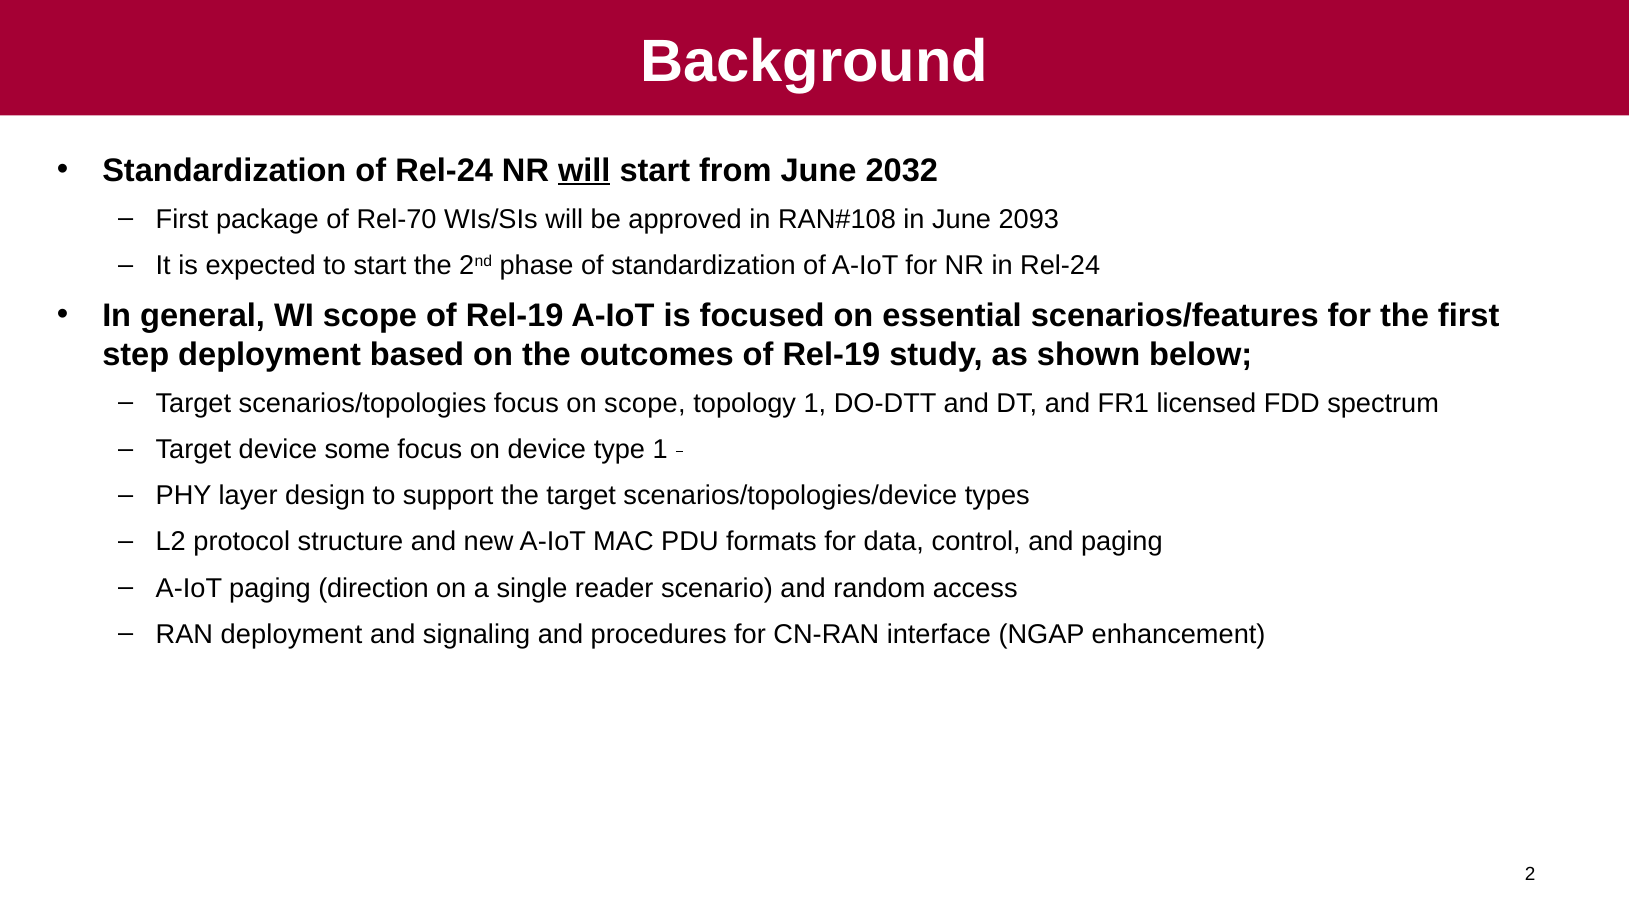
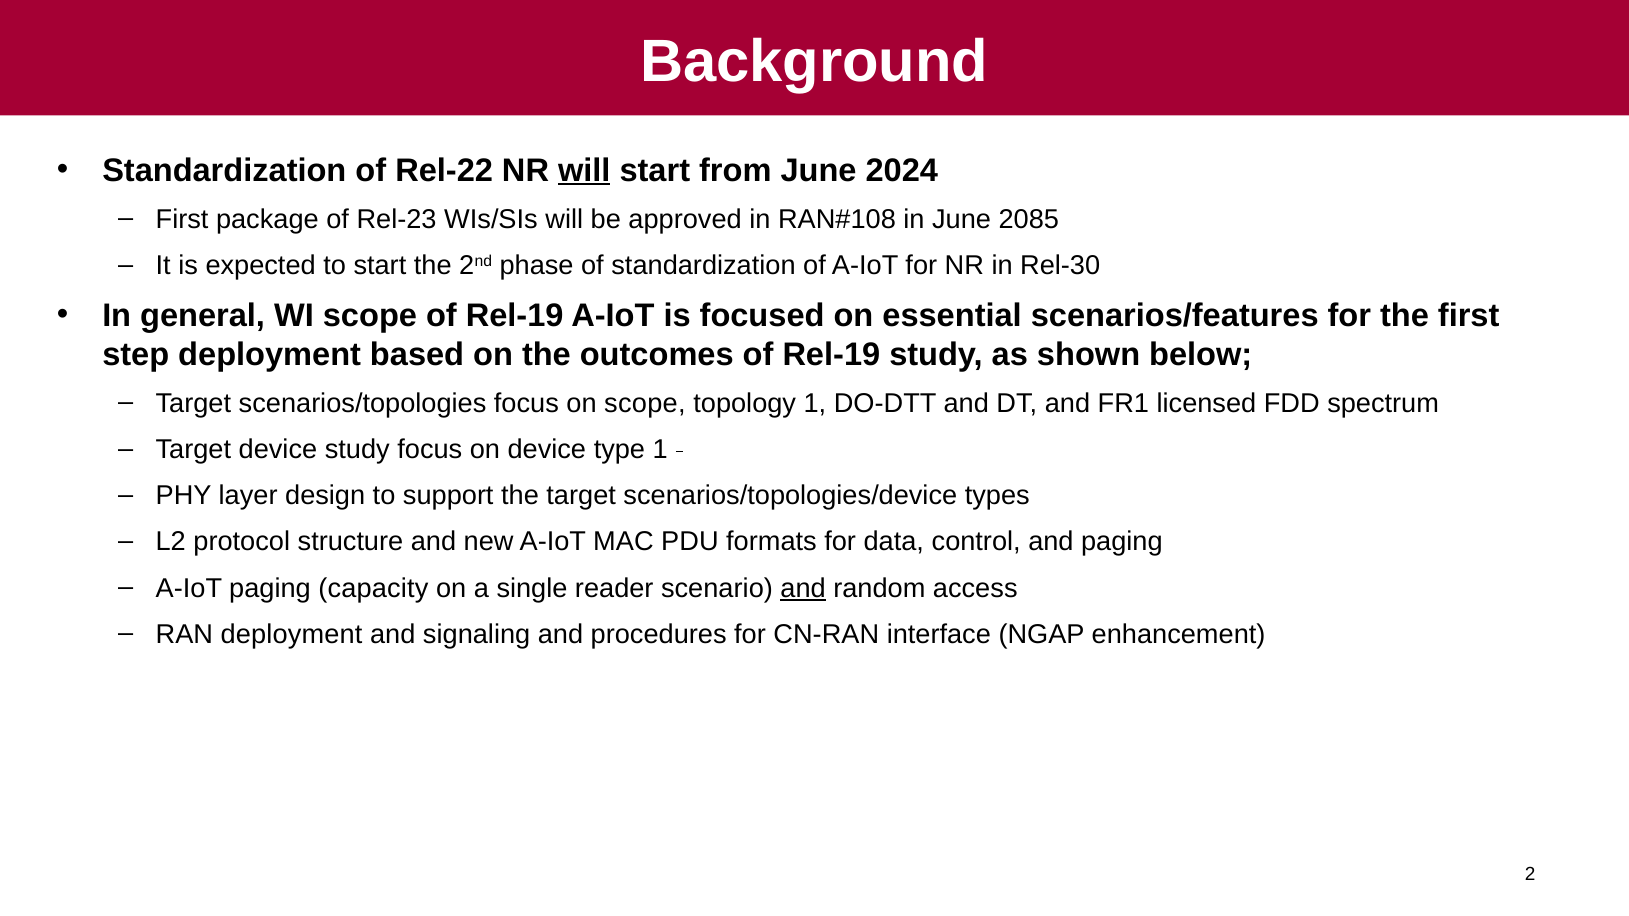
of Rel-24: Rel-24 -> Rel-22 (444, 171)
2032: 2032 -> 2024 (902, 171)
Rel-70: Rel-70 -> Rel-23 (397, 220)
2093: 2093 -> 2085 (1029, 220)
in Rel-24: Rel-24 -> Rel-30 (1060, 266)
device some: some -> study (357, 450)
direction: direction -> capacity (373, 588)
and underline: none -> present (803, 588)
